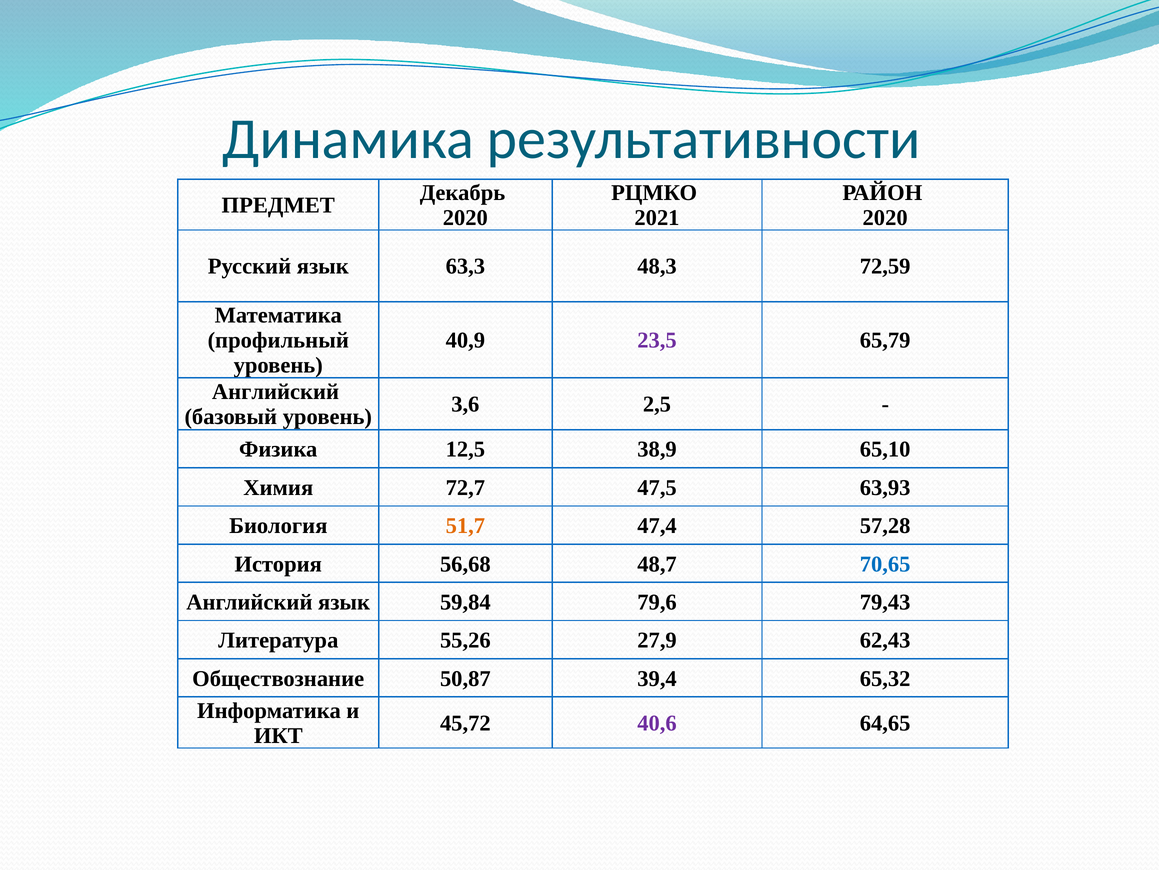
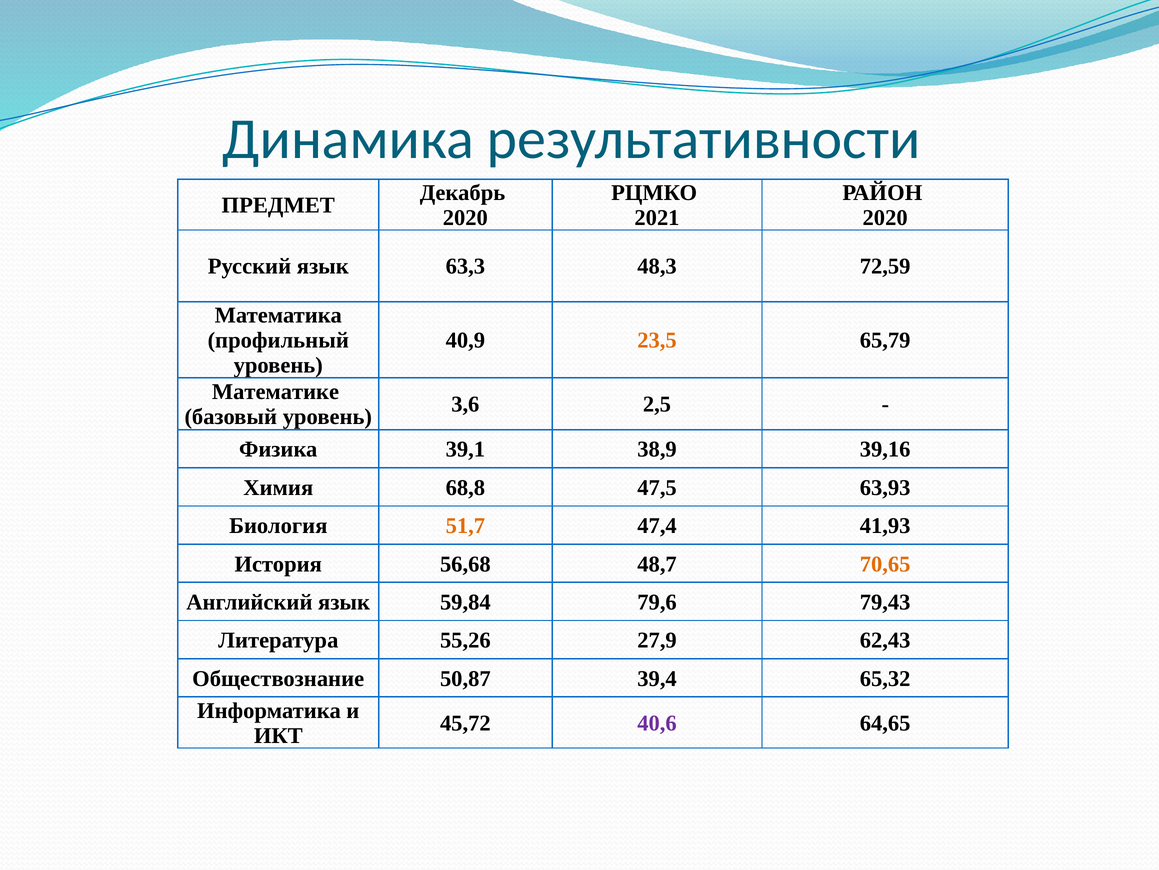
23,5 colour: purple -> orange (657, 340)
Английский: Английский -> Математике (276, 392)
12,5: 12,5 -> 39,1 (465, 449)
65,10: 65,10 -> 39,16 (885, 449)
72,7: 72,7 -> 68,8 (465, 487)
57,28: 57,28 -> 41,93 (885, 525)
70,65 colour: blue -> orange (885, 564)
